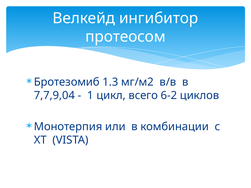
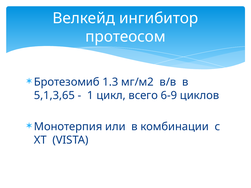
7,7,9,04: 7,7,9,04 -> 5,1,3,65 (54, 96)
6-2: 6-2 -> 6-9 (169, 96)
